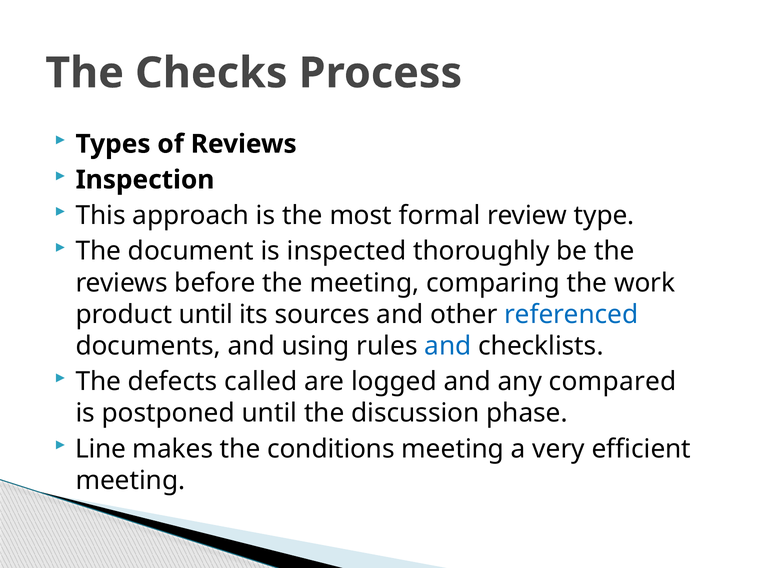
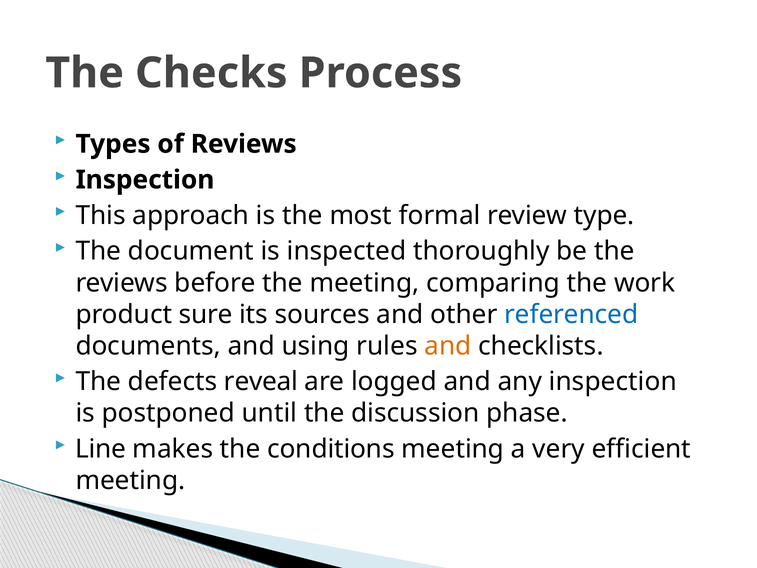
product until: until -> sure (206, 314)
and colour: blue -> orange (448, 346)
called: called -> reveal (261, 382)
any compared: compared -> inspection (613, 382)
